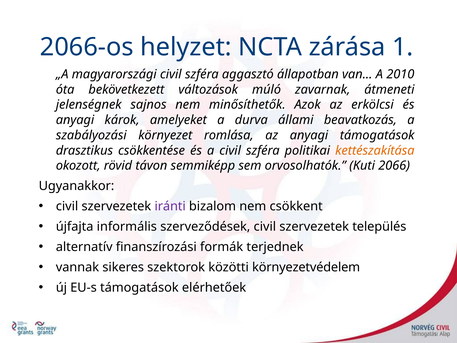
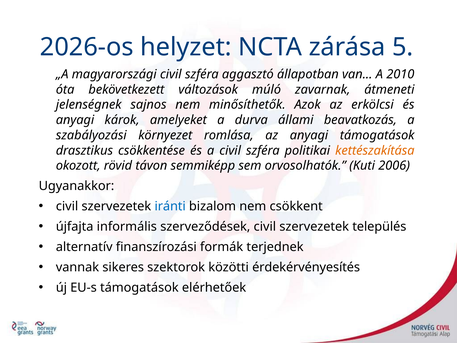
2066-os: 2066-os -> 2026-os (87, 47)
1: 1 -> 5 (403, 47)
2066: 2066 -> 2006 (394, 166)
iránti colour: purple -> blue (170, 206)
környezetvédelem: környezetvédelem -> érdekérvényesítés (306, 267)
